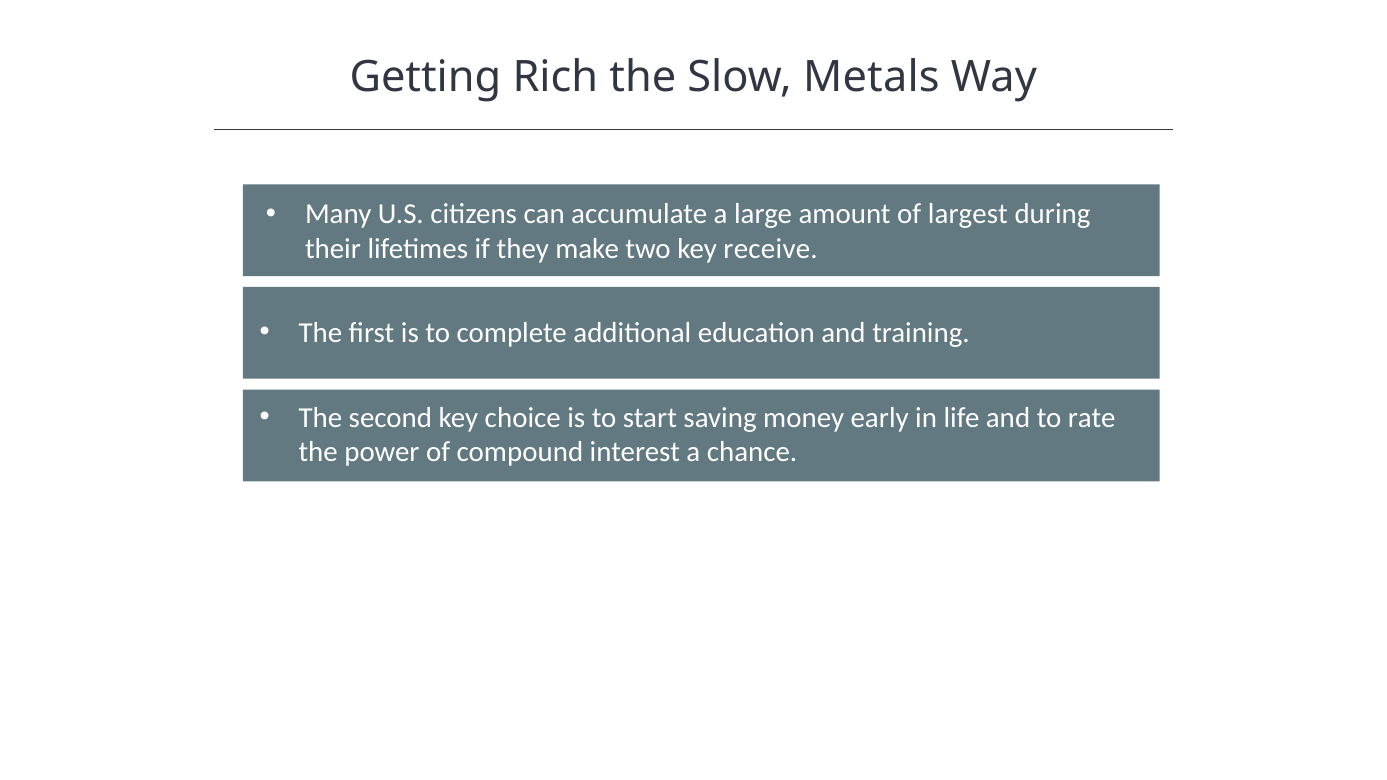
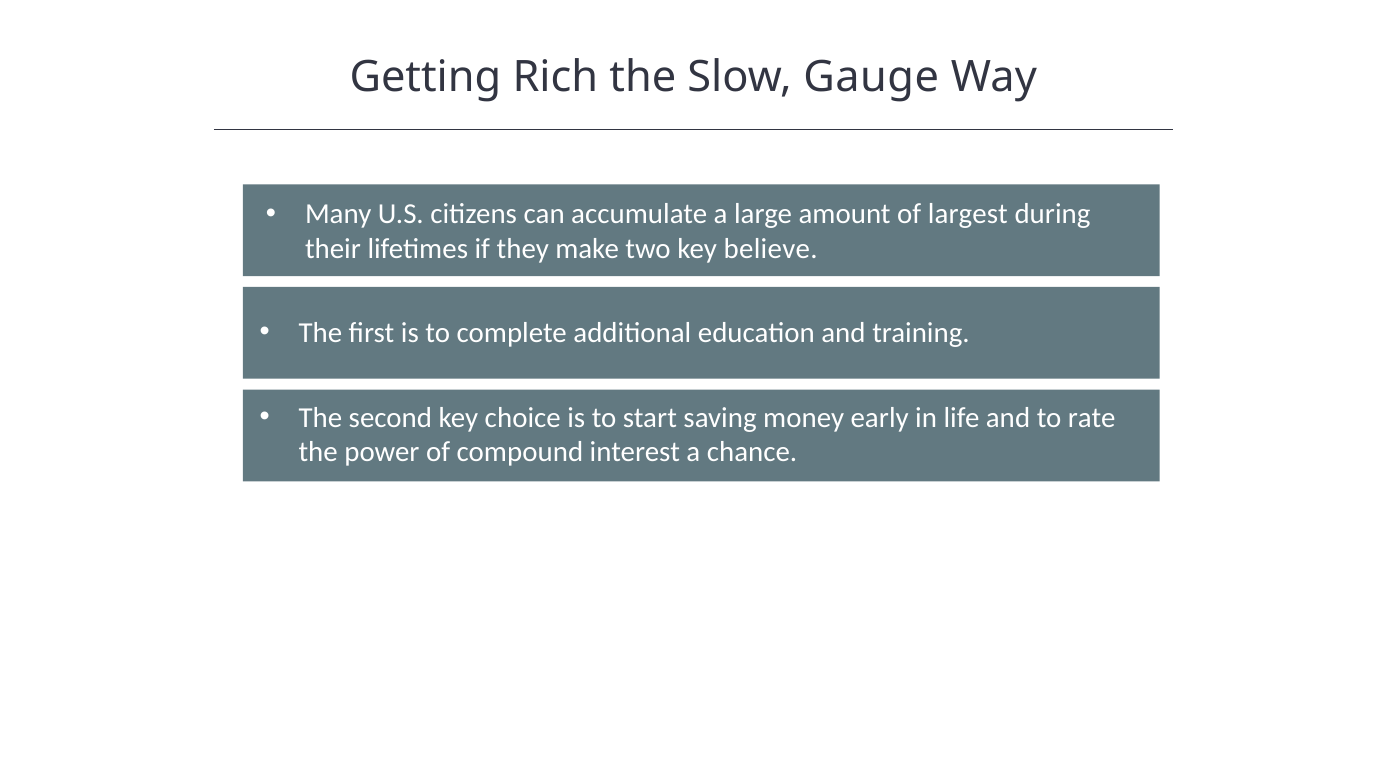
Metals: Metals -> Gauge (871, 77)
receive: receive -> believe (771, 249)
